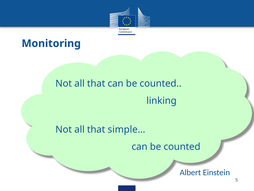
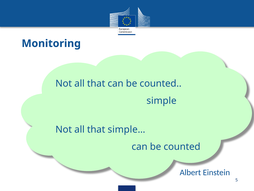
linking: linking -> simple (161, 101)
